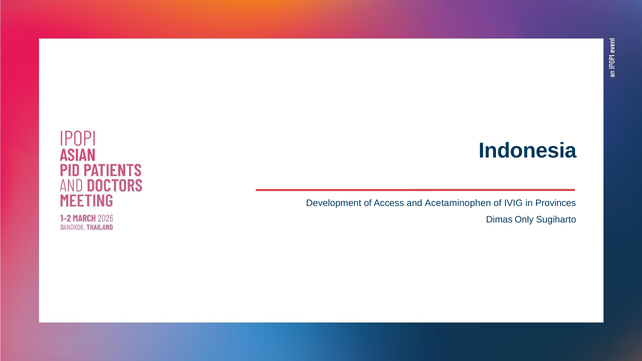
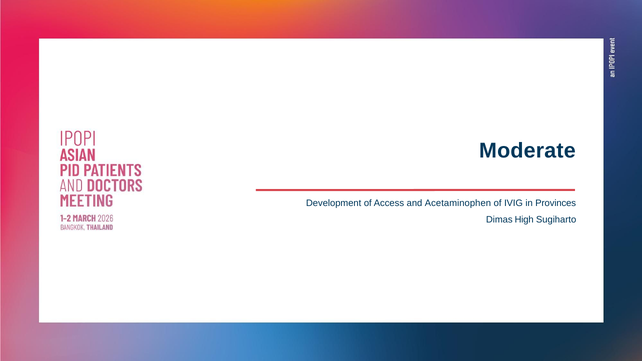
Indonesia: Indonesia -> Moderate (527, 151)
Only: Only -> High (524, 220)
